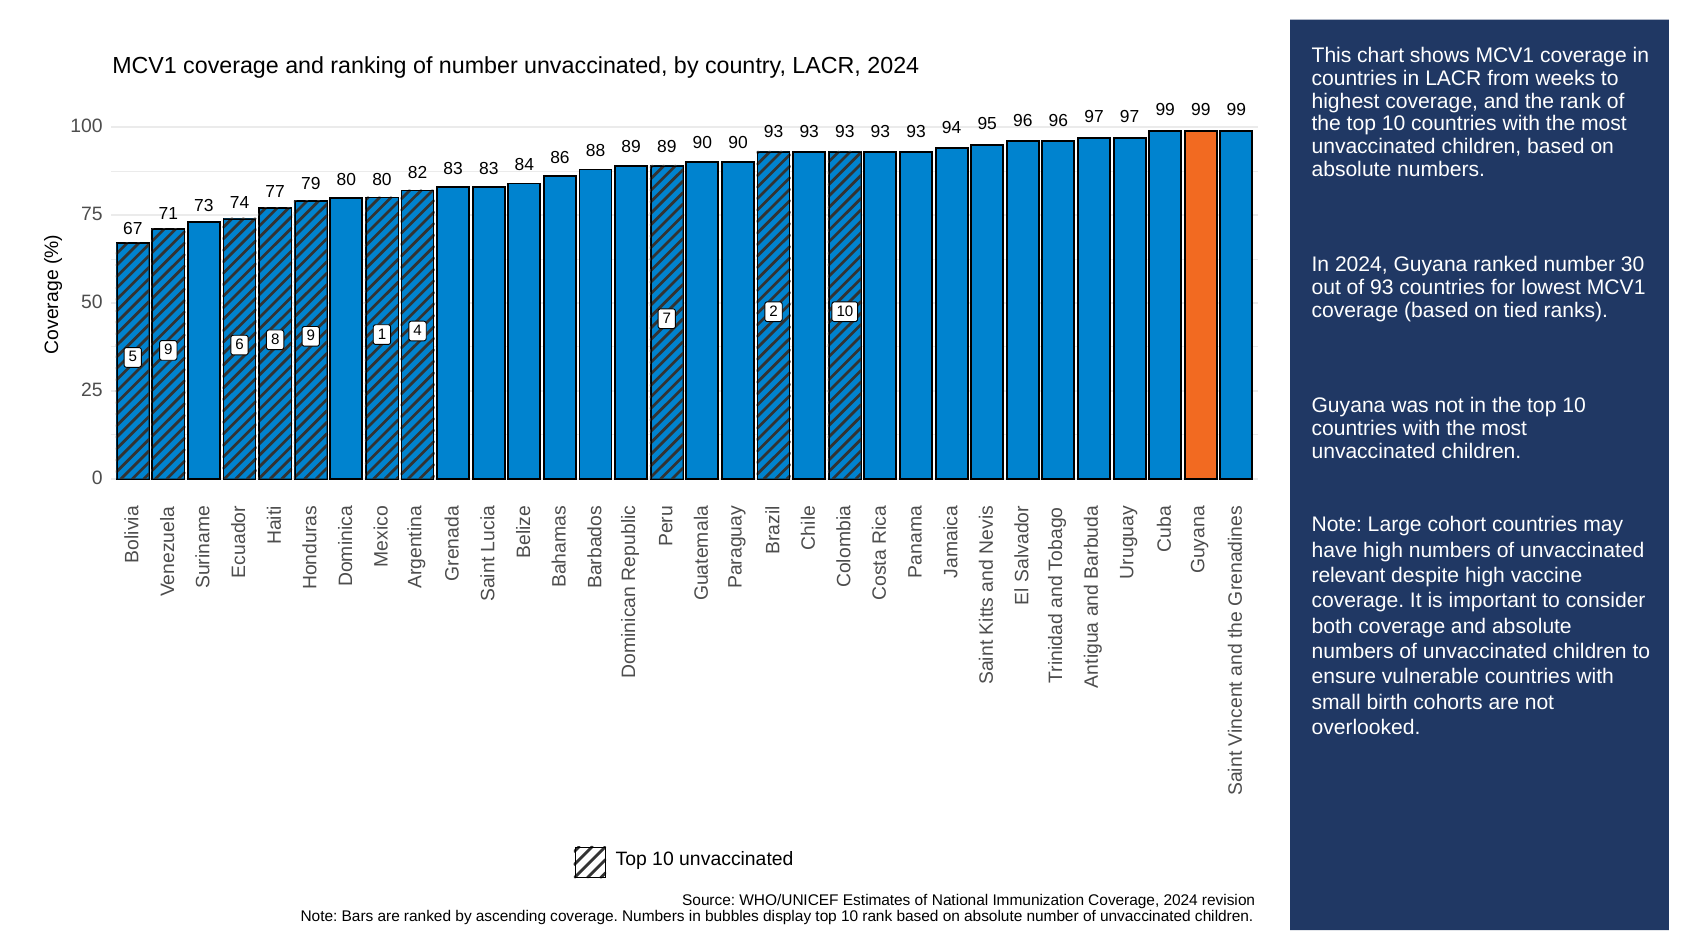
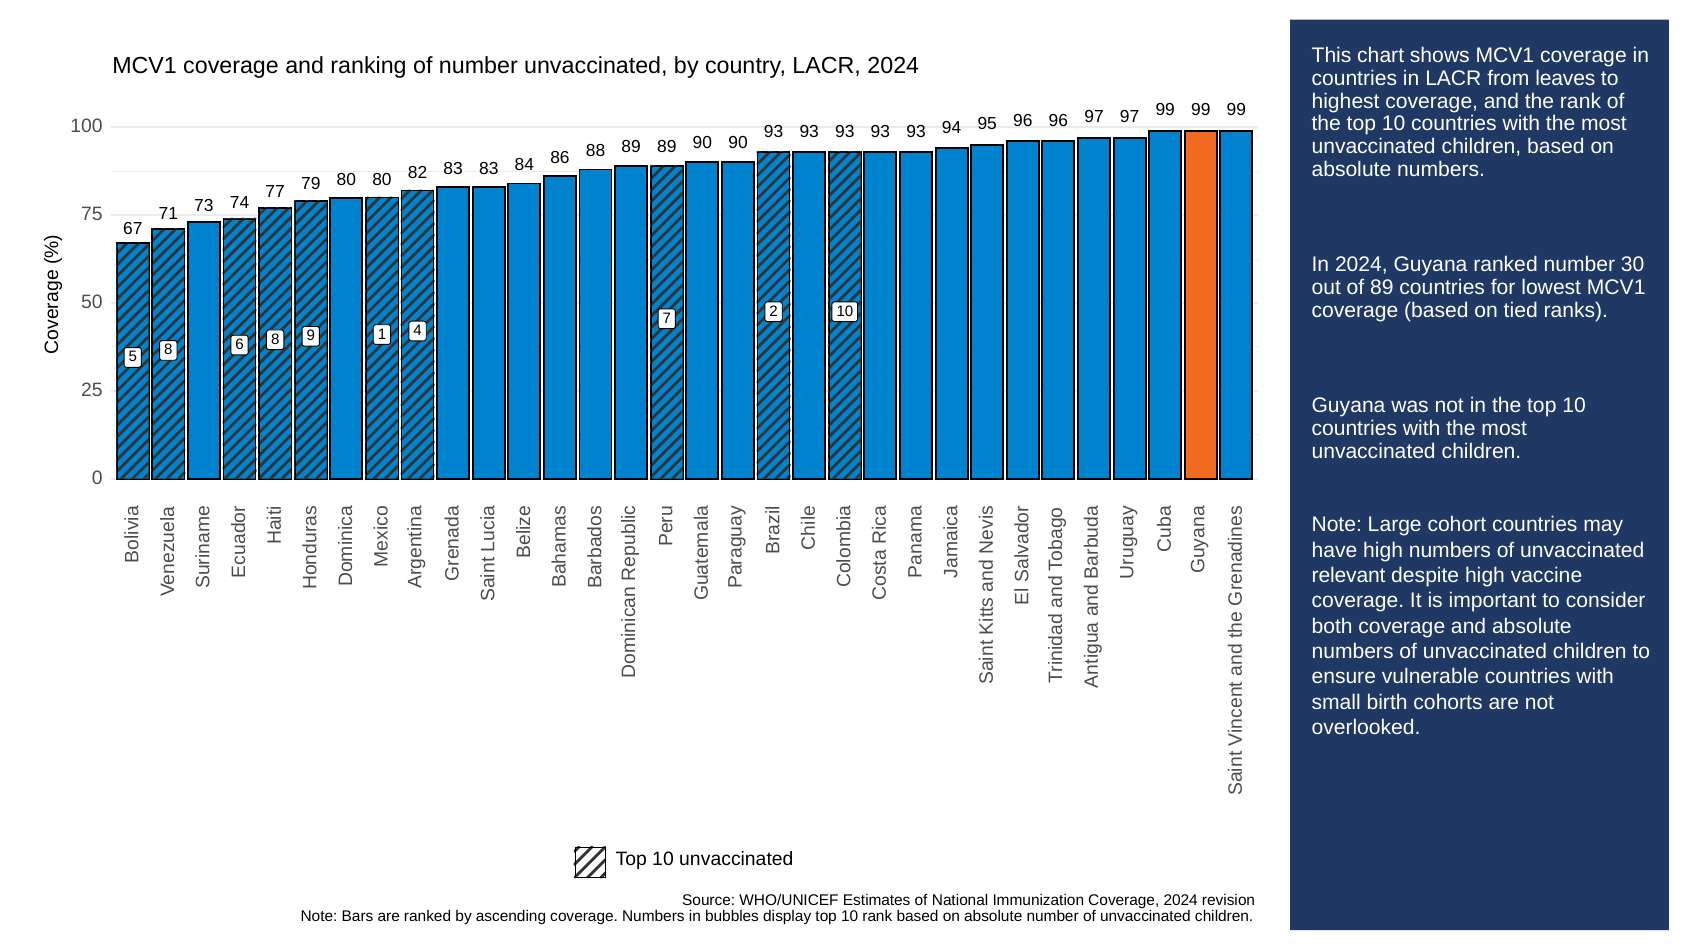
weeks: weeks -> leaves (1565, 78)
of 93: 93 -> 89 (1382, 288)
5 9: 9 -> 8 (168, 350)
